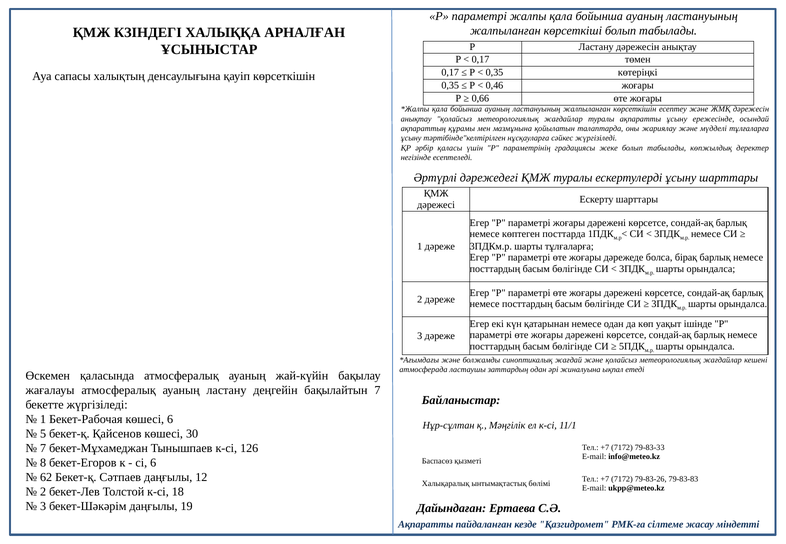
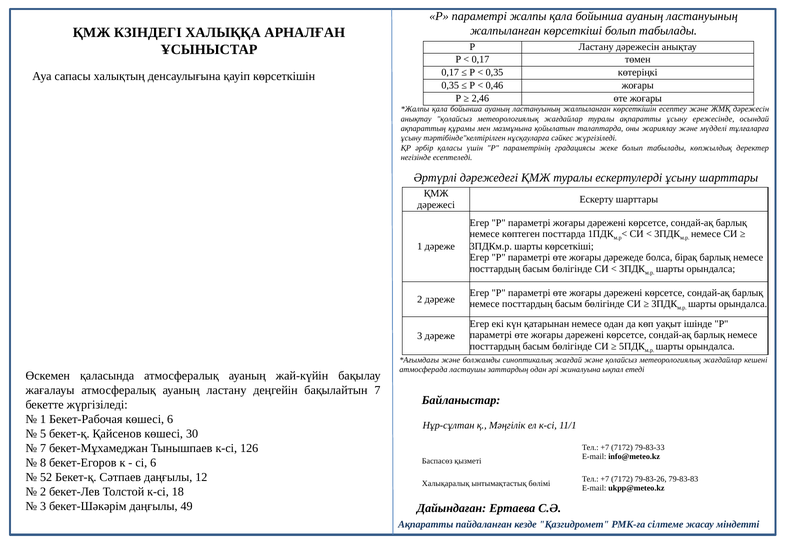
0,66: 0,66 -> 2,46 (480, 98)
шарты тұлғаларға: тұлғаларға -> көрсеткіші (569, 247)
62: 62 -> 52 (46, 477)
19: 19 -> 49 (187, 506)
